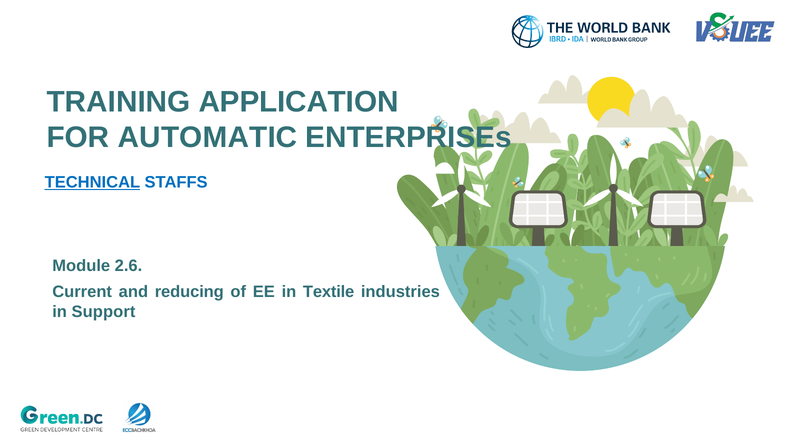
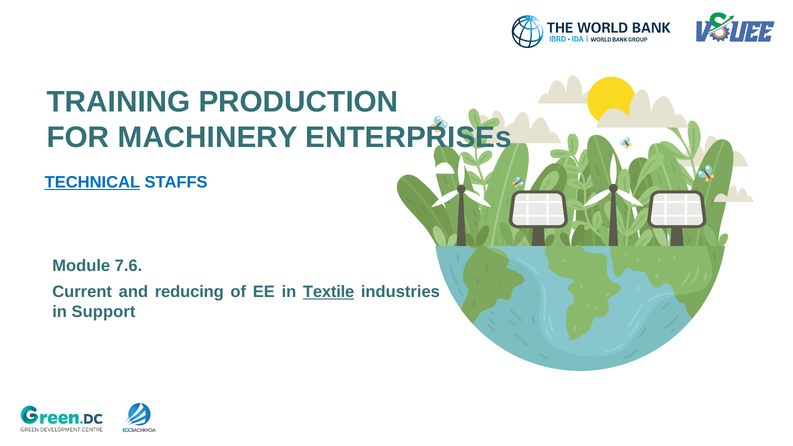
APPLICATION: APPLICATION -> PRODUCTION (298, 102)
AUTOMATIC: AUTOMATIC -> MACHINERY (208, 138)
2.6: 2.6 -> 7.6 (128, 266)
Textile underline: none -> present (329, 292)
